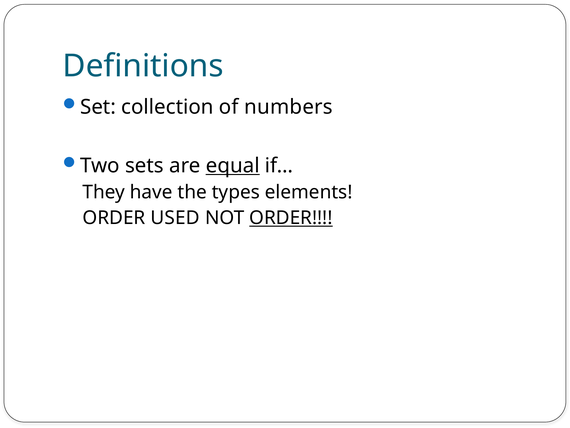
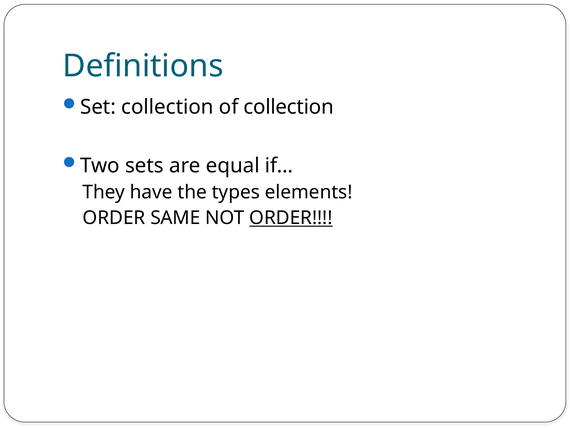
of numbers: numbers -> collection (289, 107)
equal underline: present -> none (233, 165)
USED: USED -> SAME (175, 218)
